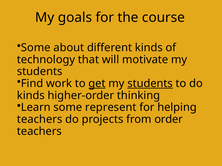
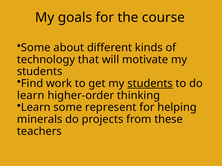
get underline: present -> none (97, 84)
kinds: kinds -> learn (31, 96)
teachers: teachers -> minerals (40, 120)
order: order -> these (169, 120)
